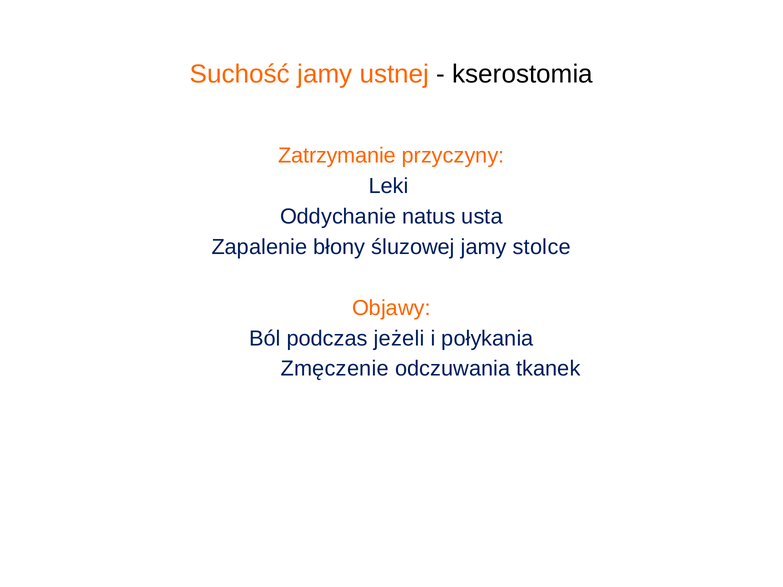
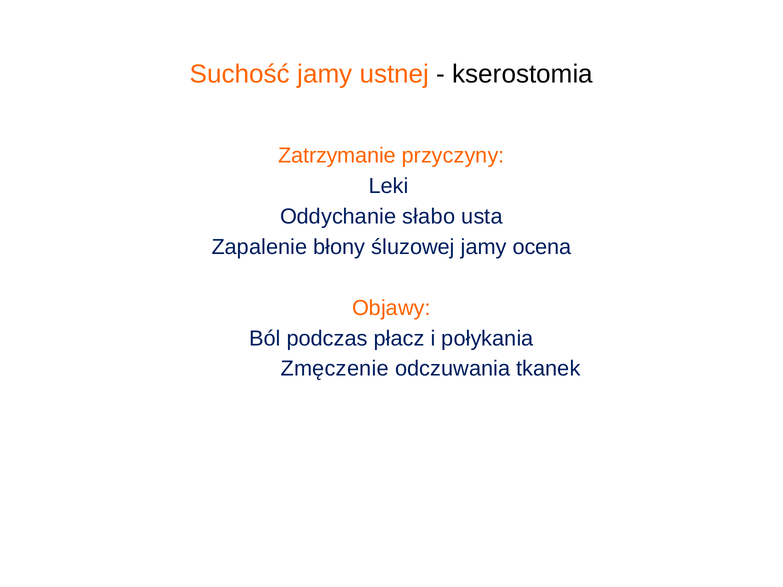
natus: natus -> słabo (429, 217)
stolce: stolce -> ocena (542, 247)
jeżeli: jeżeli -> płacz (399, 338)
